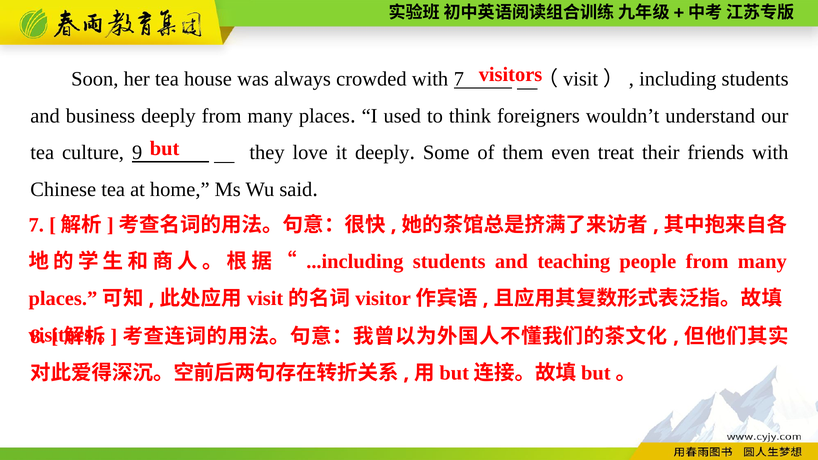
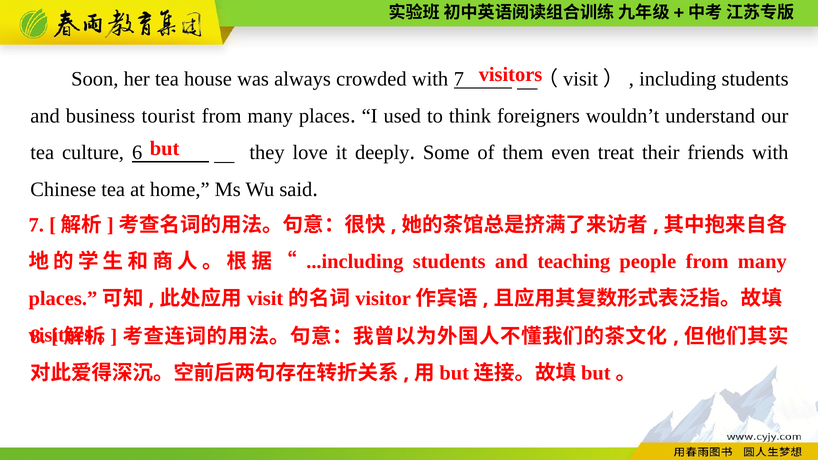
business deeply: deeply -> tourist (168, 116)
9: 9 -> 6 (137, 153)
